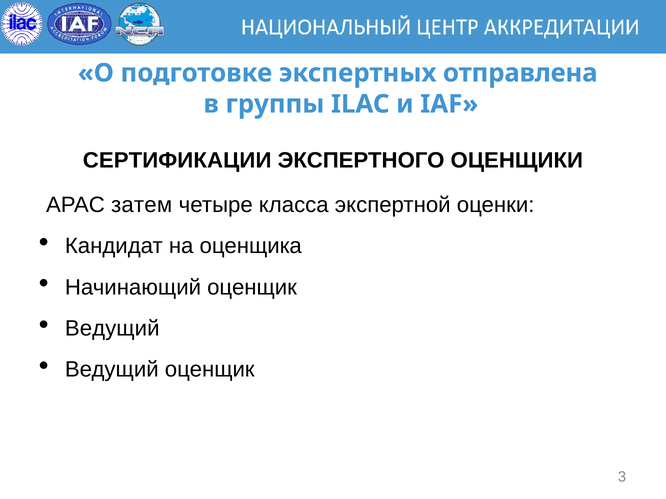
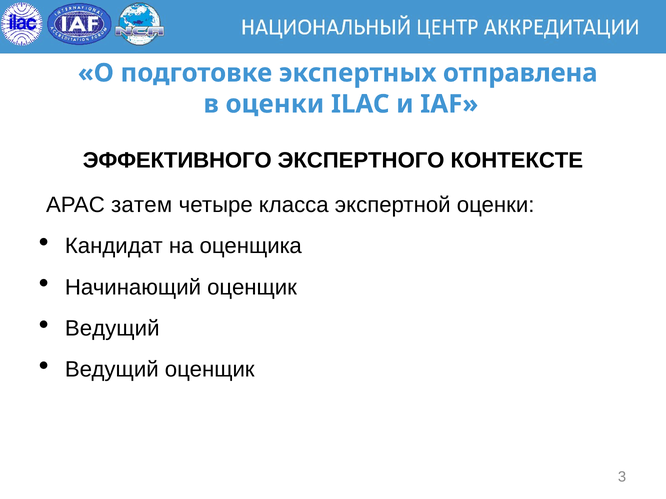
в группы: группы -> оценки (275, 104)
СЕРТИФИКАЦИИ: СЕРТИФИКАЦИИ -> ЭФФЕКТИВНОГО (177, 161)
ОЦЕНЩИКИ: ОЦЕНЩИКИ -> КОНТЕКСТЕ (517, 161)
